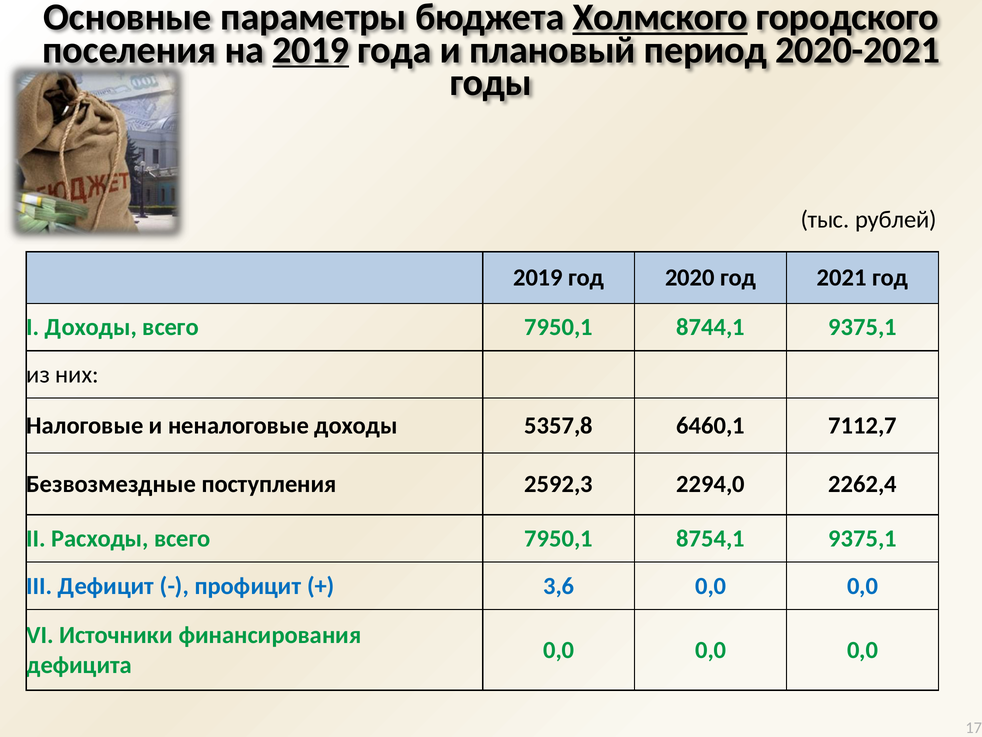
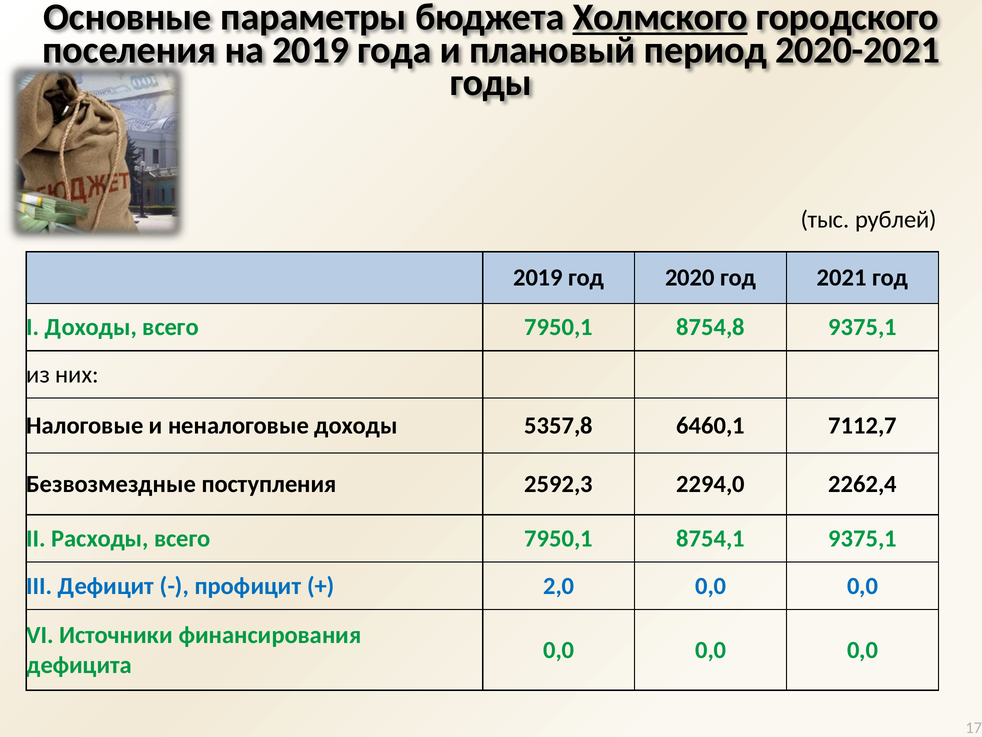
2019 underline: present -> none (311, 50)
8744,1: 8744,1 -> 8754,8 (711, 327)
3,6: 3,6 -> 2,0 (559, 586)
